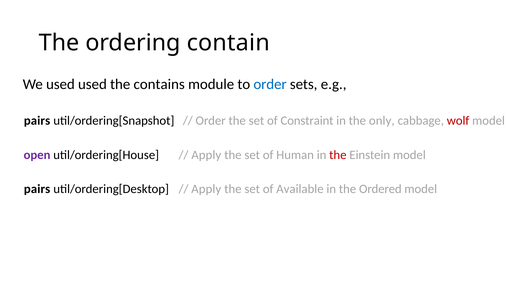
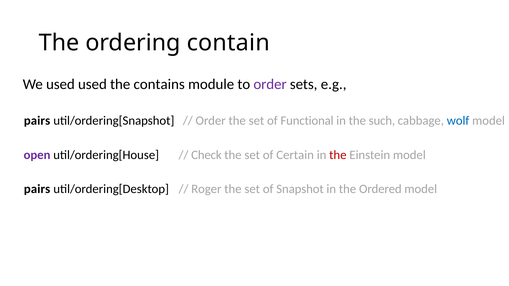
order colour: blue -> purple (270, 84)
Constraint: Constraint -> Functional (307, 121)
only: only -> such (382, 121)
wolf colour: red -> blue (458, 121)
Apply: Apply -> Check (206, 155)
Human: Human -> Certain (295, 155)
Apply: Apply -> Roger (206, 189)
Available: Available -> Snapshot (300, 189)
